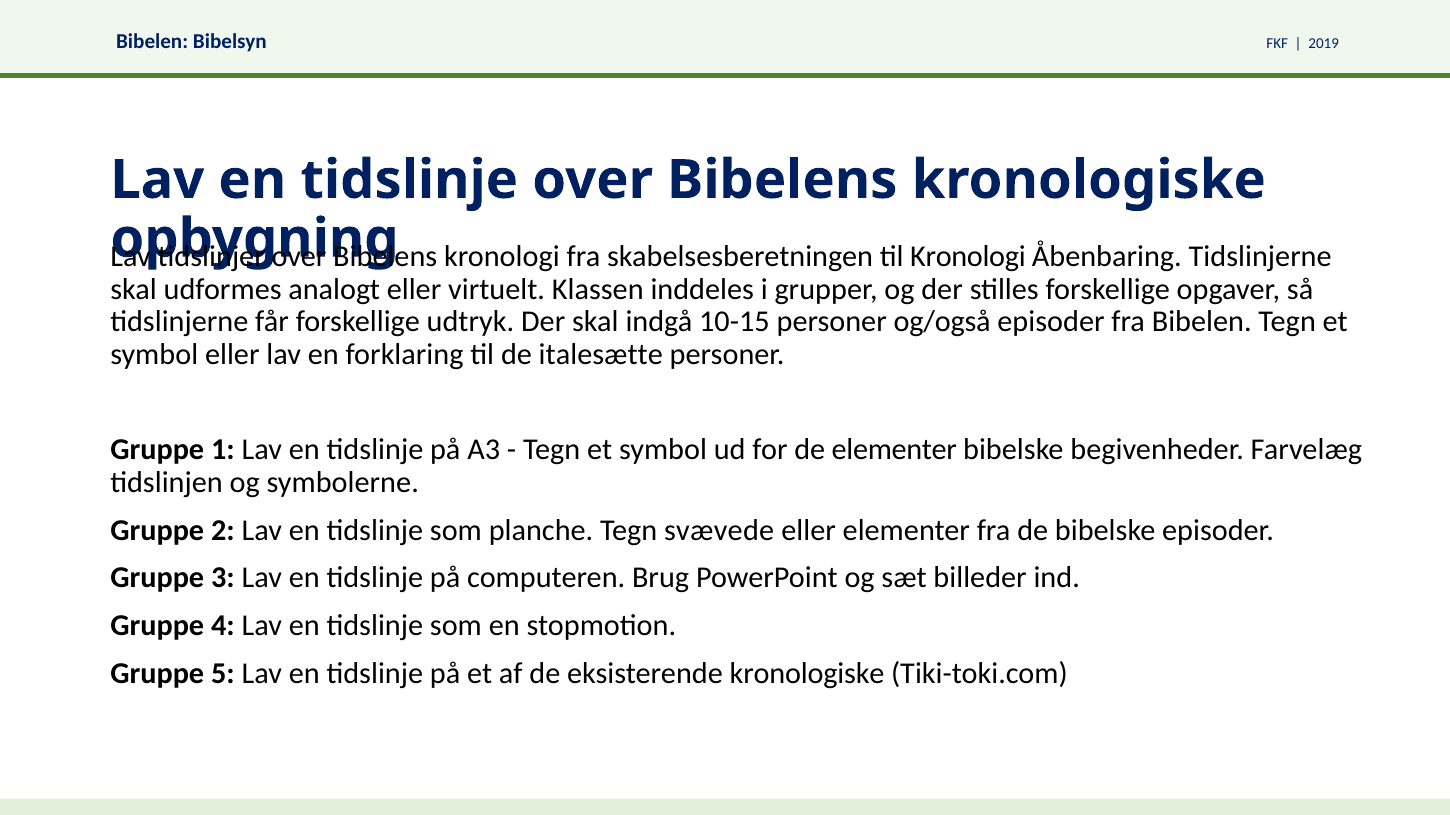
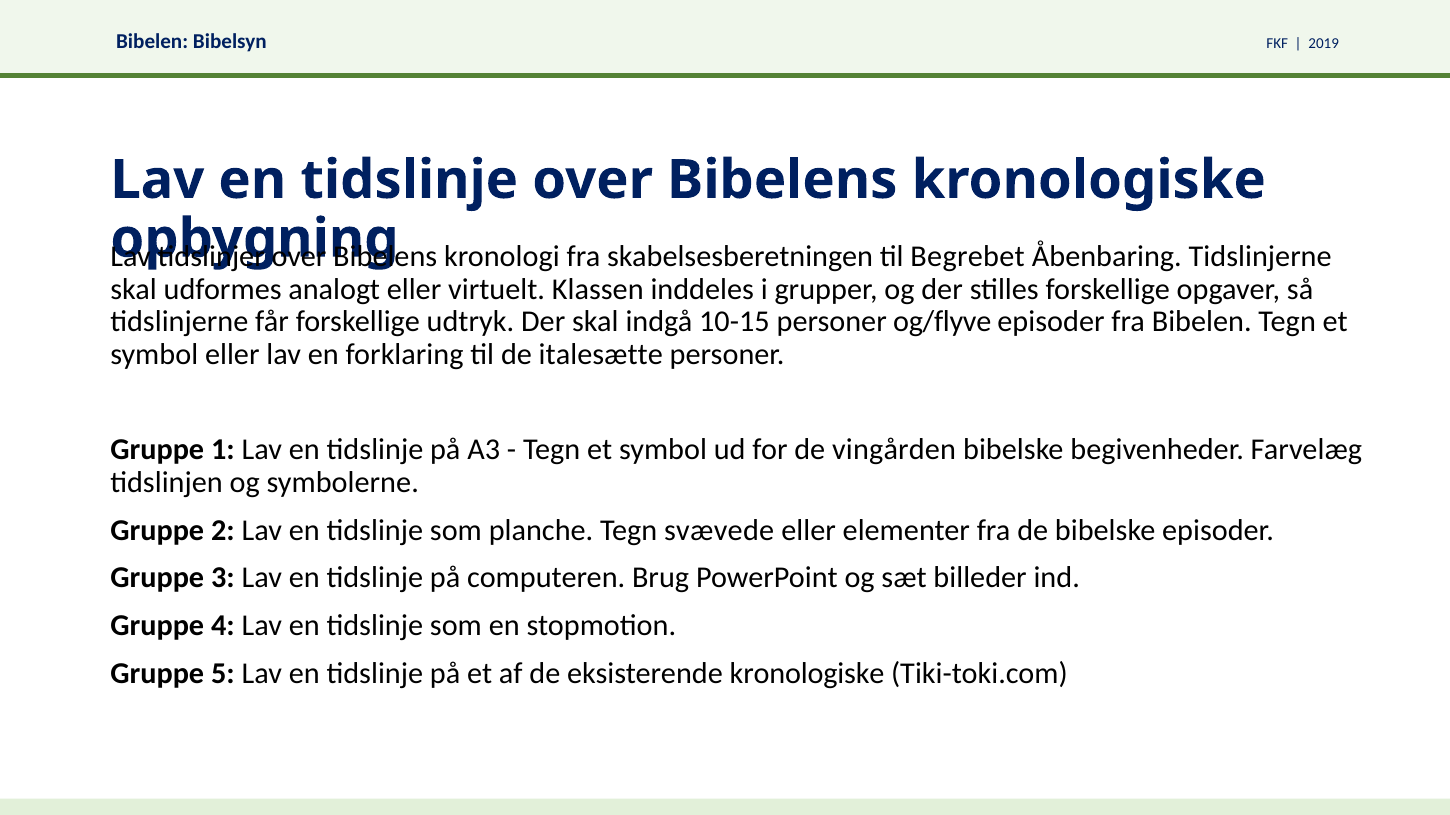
til Kronologi: Kronologi -> Begrebet (968, 257)
og/også: og/også -> og/flyve (942, 322)
de elementer: elementer -> vingården (894, 450)
